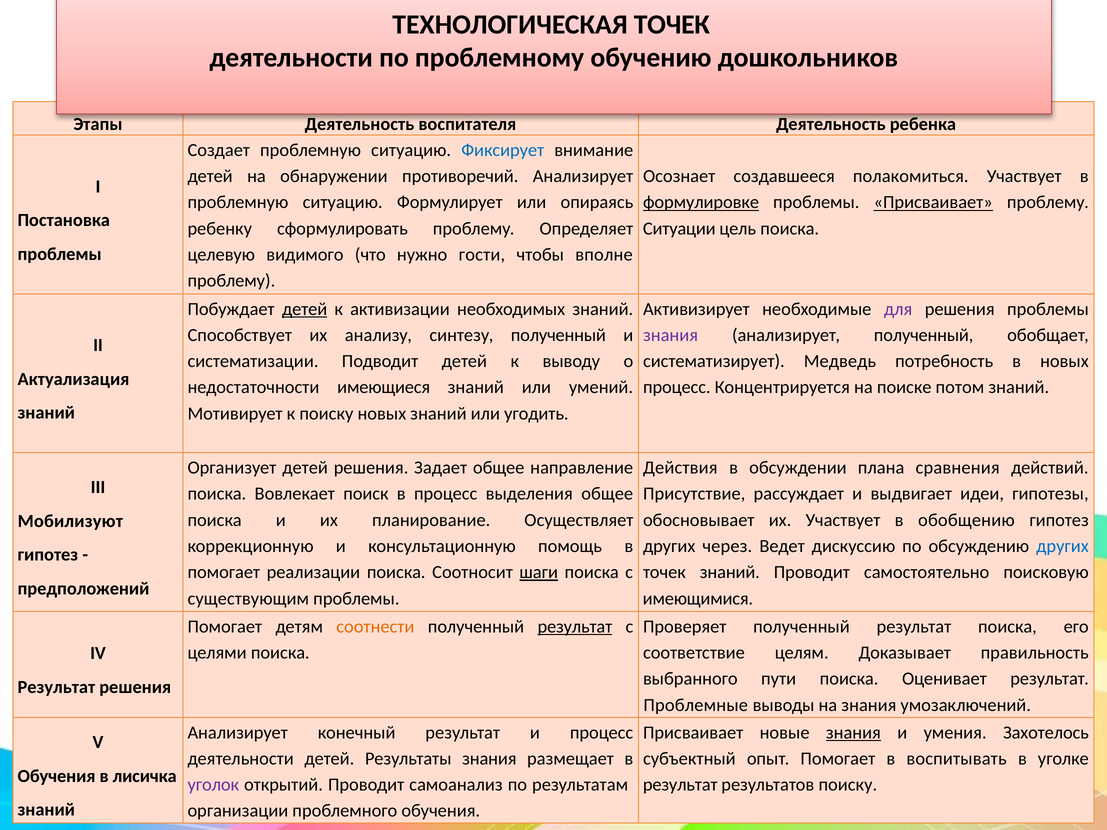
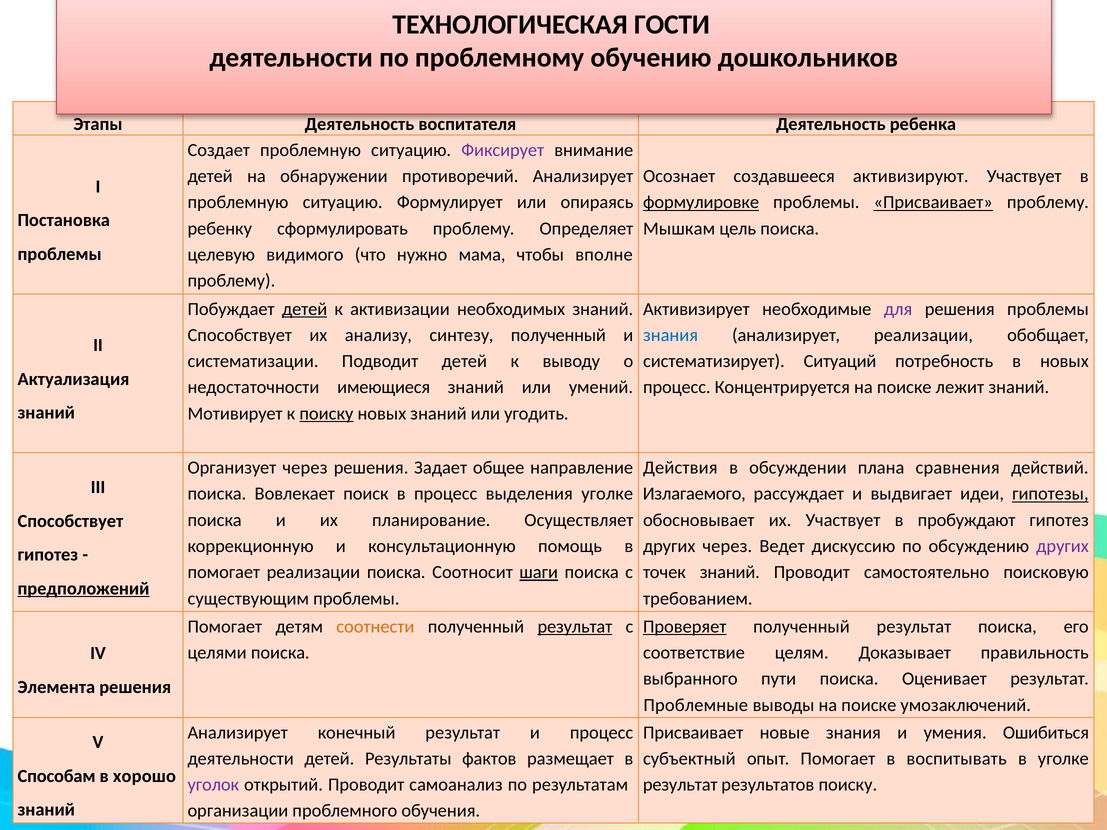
ТЕХНОЛОГИЧЕСКАЯ ТОЧЕК: ТОЧЕК -> ГОСТИ (672, 24)
Фиксирует colour: blue -> purple (503, 150)
полакомиться: полакомиться -> активизируют (911, 176)
Ситуации: Ситуации -> Мышкам (679, 229)
гости: гости -> мама (482, 255)
знания colour: purple -> blue (671, 335)
анализирует полученный: полученный -> реализации (923, 335)
Медведь: Медведь -> Ситуаций (840, 361)
потом: потом -> лежит (960, 387)
поиску underline: none -> present (326, 414)
Организует детей: детей -> через (305, 468)
выделения общее: общее -> уголке (607, 494)
Присутствие: Присутствие -> Излагаемого (694, 494)
гипотезы underline: none -> present (1050, 494)
обобщению: обобщению -> пробуждают (967, 520)
Мобилизуют: Мобилизуют -> Способствует (70, 521)
других colour: blue -> purple (1062, 546)
предположений underline: none -> present (84, 589)
имеющимися: имеющимися -> требованием (698, 599)
Проверяет underline: none -> present (685, 627)
Результат: Результат -> Элемента (56, 687)
выводы на знания: знания -> поиске (869, 705)
знания underline: present -> none (853, 733)
Захотелось: Захотелось -> Ошибиться (1046, 733)
Результаты знания: знания -> фактов (489, 759)
Обучения: Обучения -> Способам (57, 776)
лисичка: лисичка -> хорошо (144, 776)
